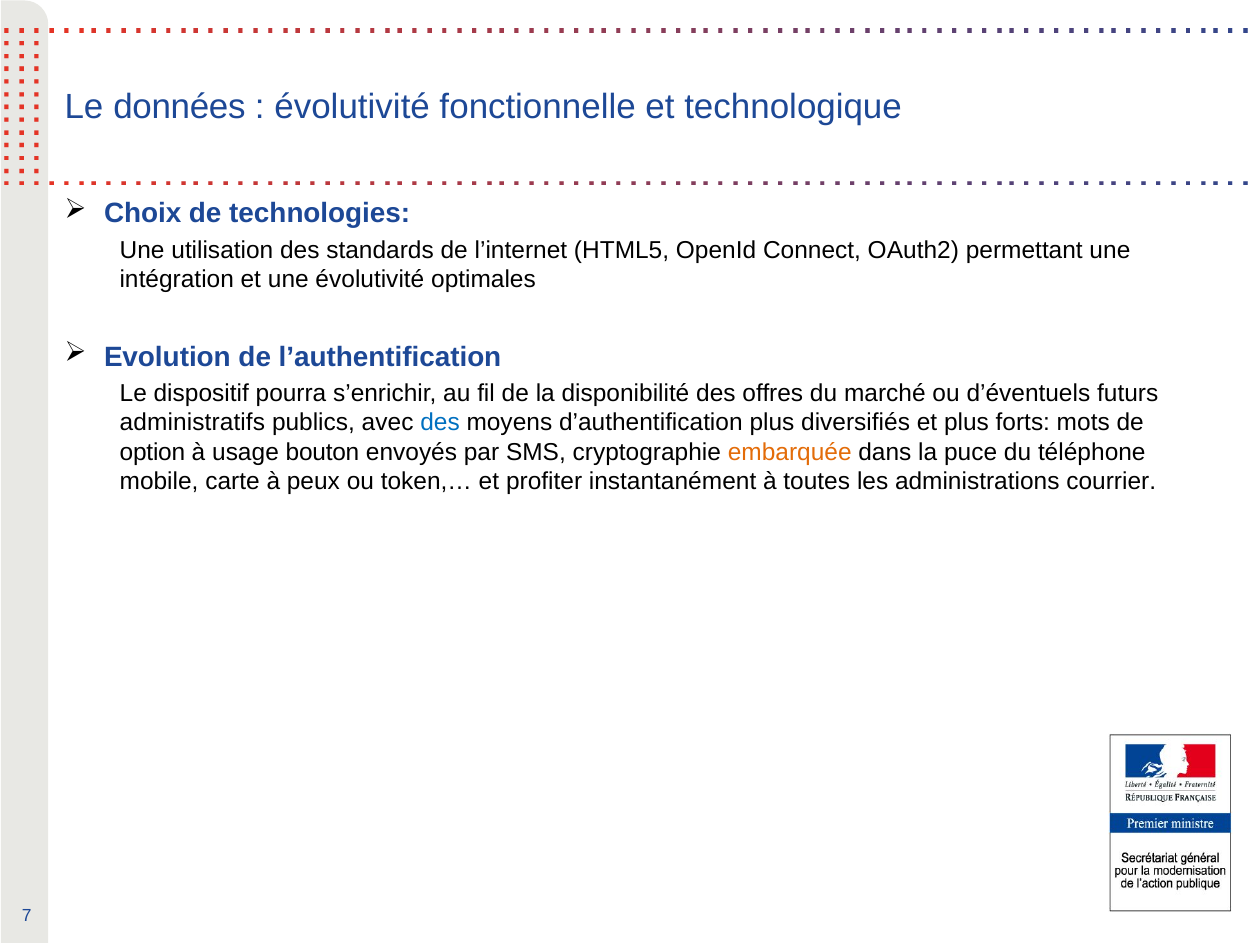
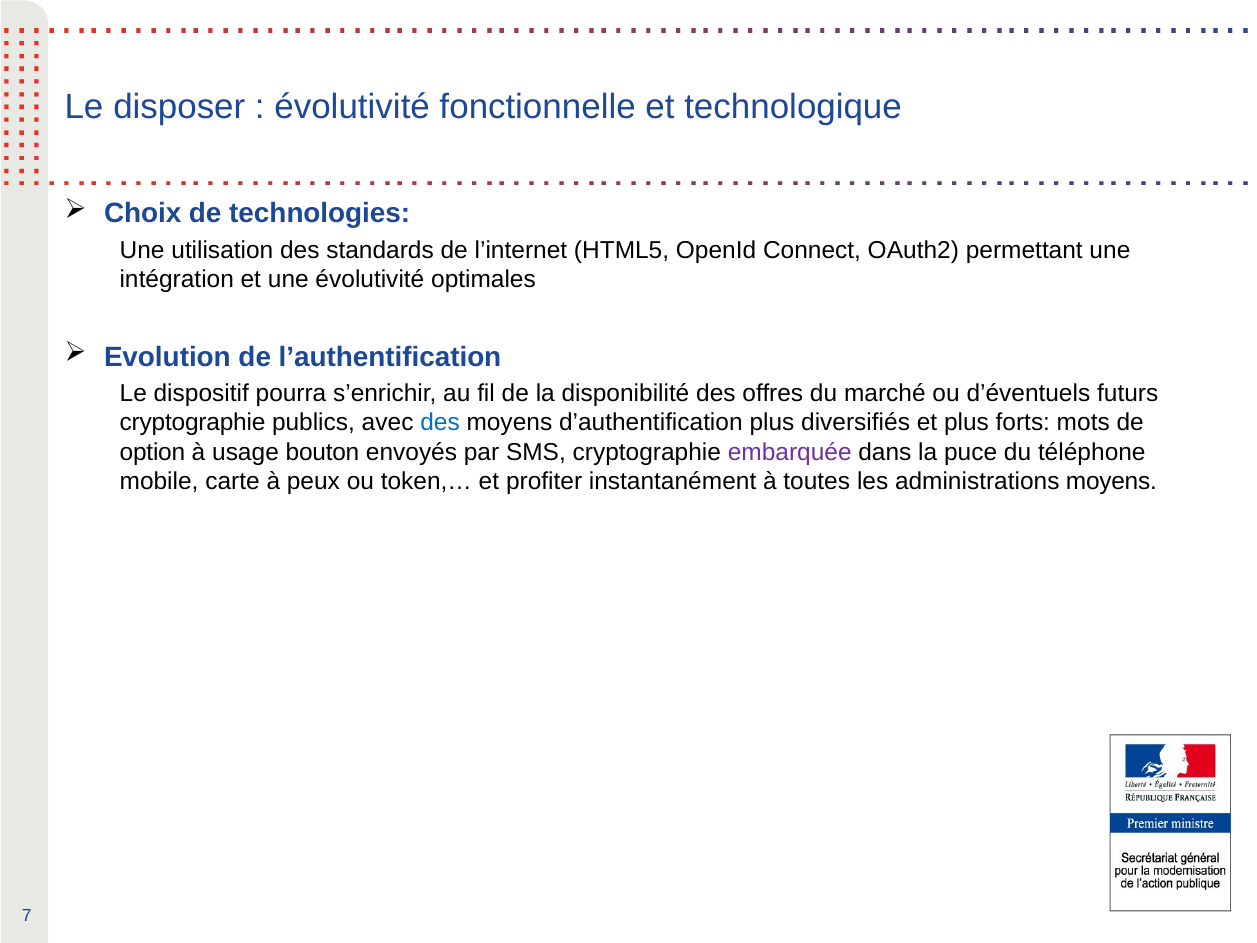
données: données -> disposer (179, 107)
administratifs: administratifs -> cryptographie (193, 423)
embarquée colour: orange -> purple (790, 452)
administrations courrier: courrier -> moyens (1111, 481)
